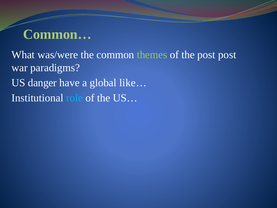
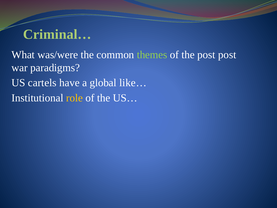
Common…: Common… -> Criminal… (57, 34)
danger: danger -> cartels (42, 83)
role colour: light blue -> yellow (74, 98)
